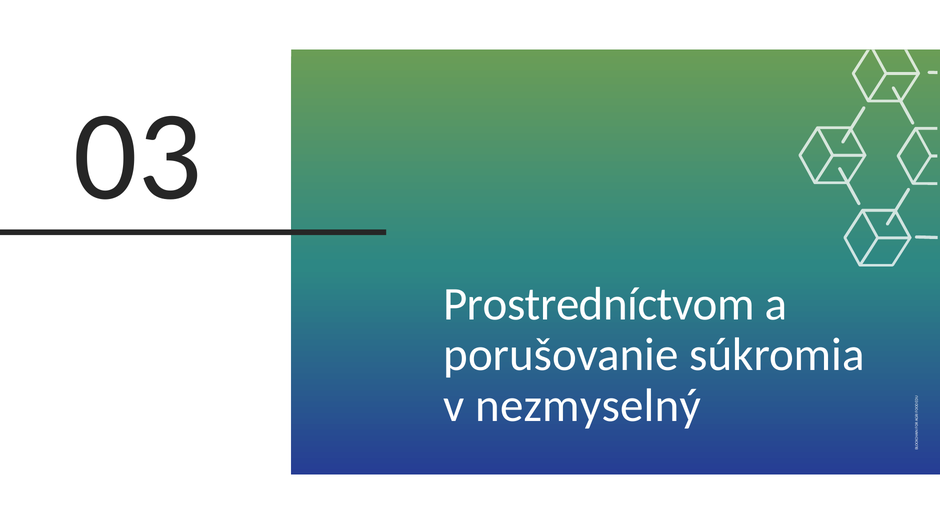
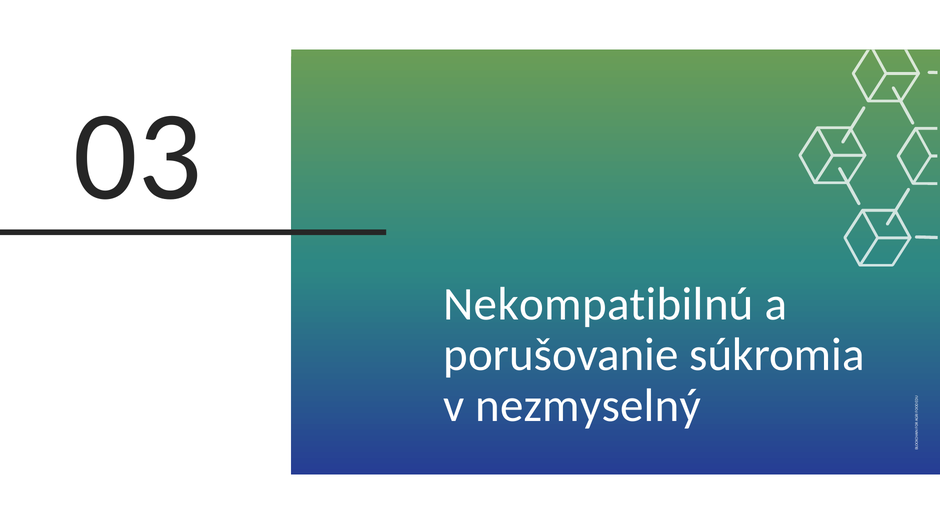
Prostredníctvom: Prostredníctvom -> Nekompatibilnú (598, 304)
